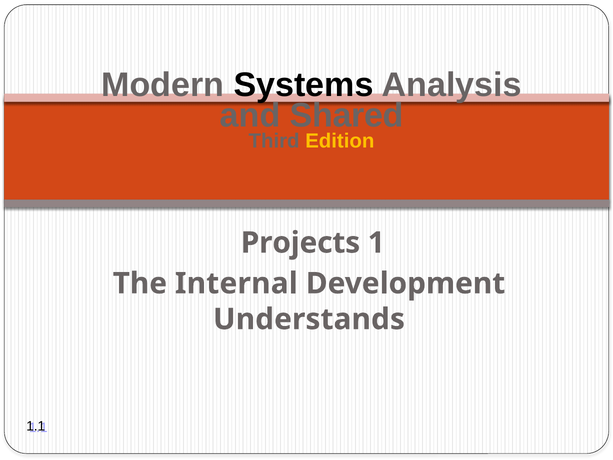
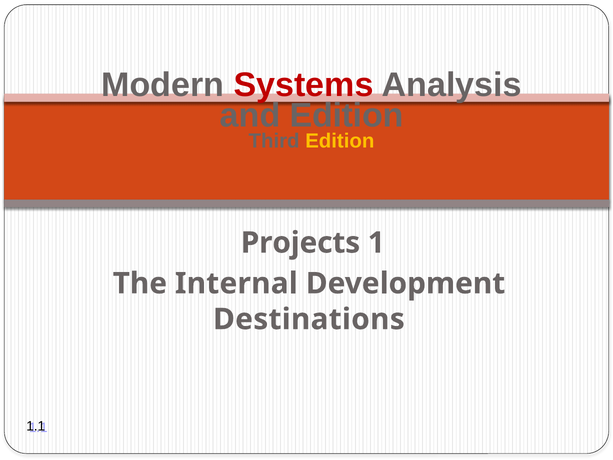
Systems colour: black -> red (304, 85)
and Shared: Shared -> Edition (347, 115)
Understands: Understands -> Destinations (309, 319)
